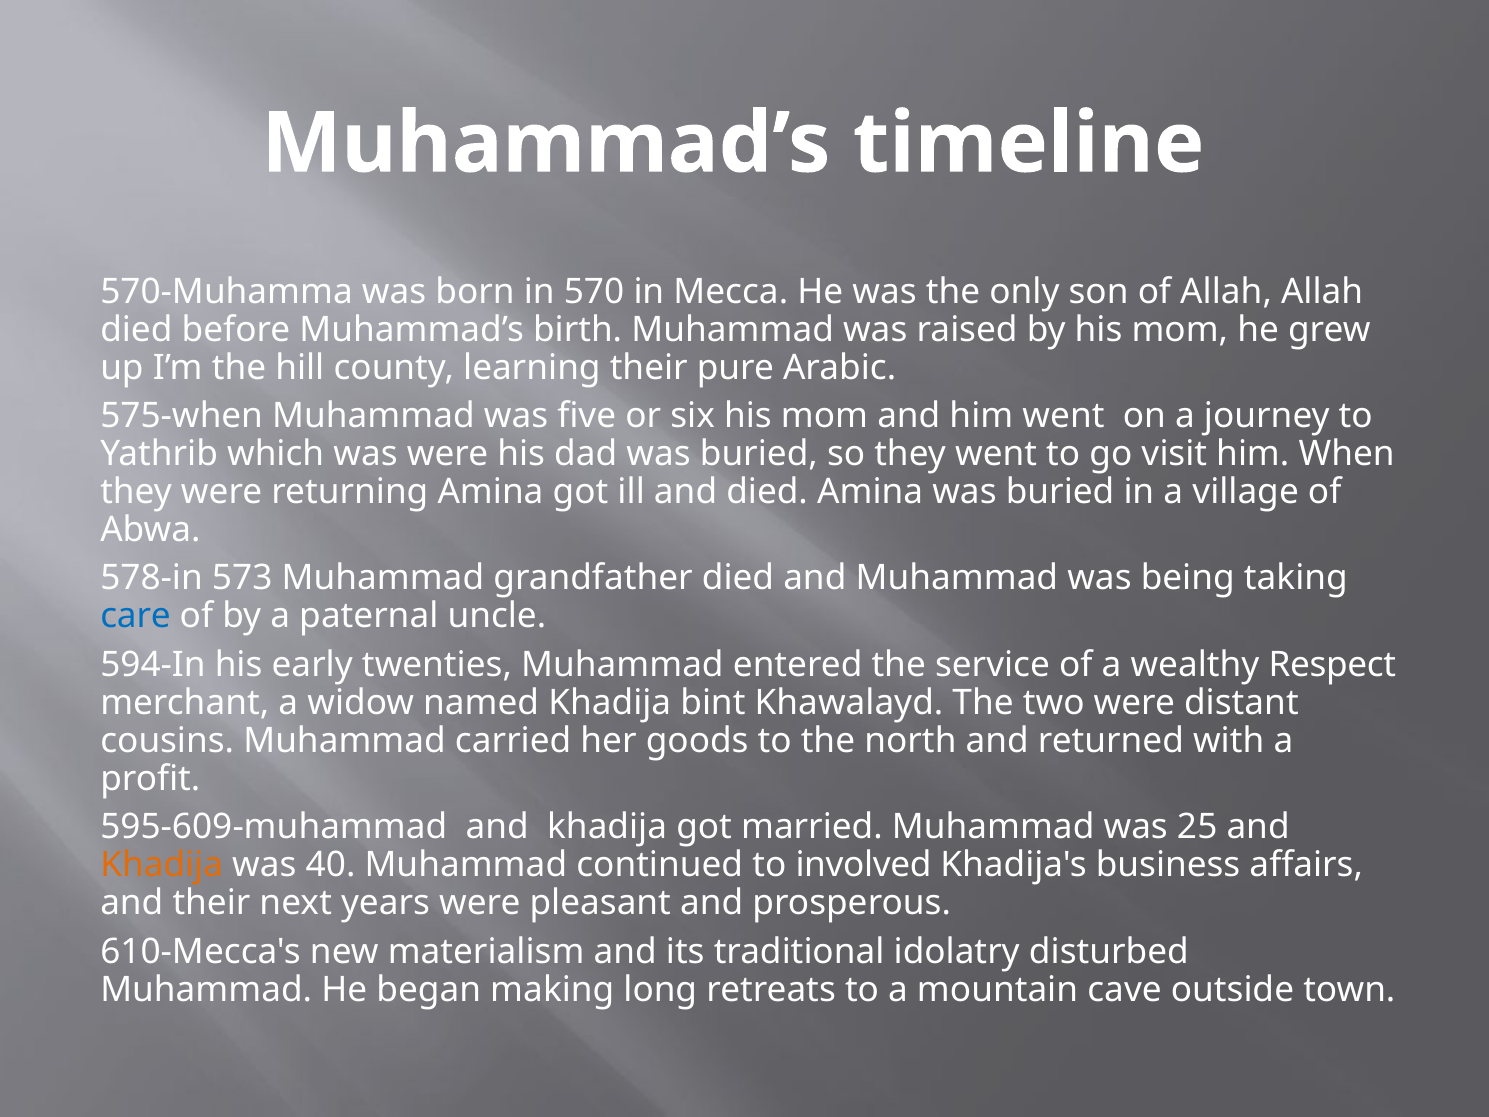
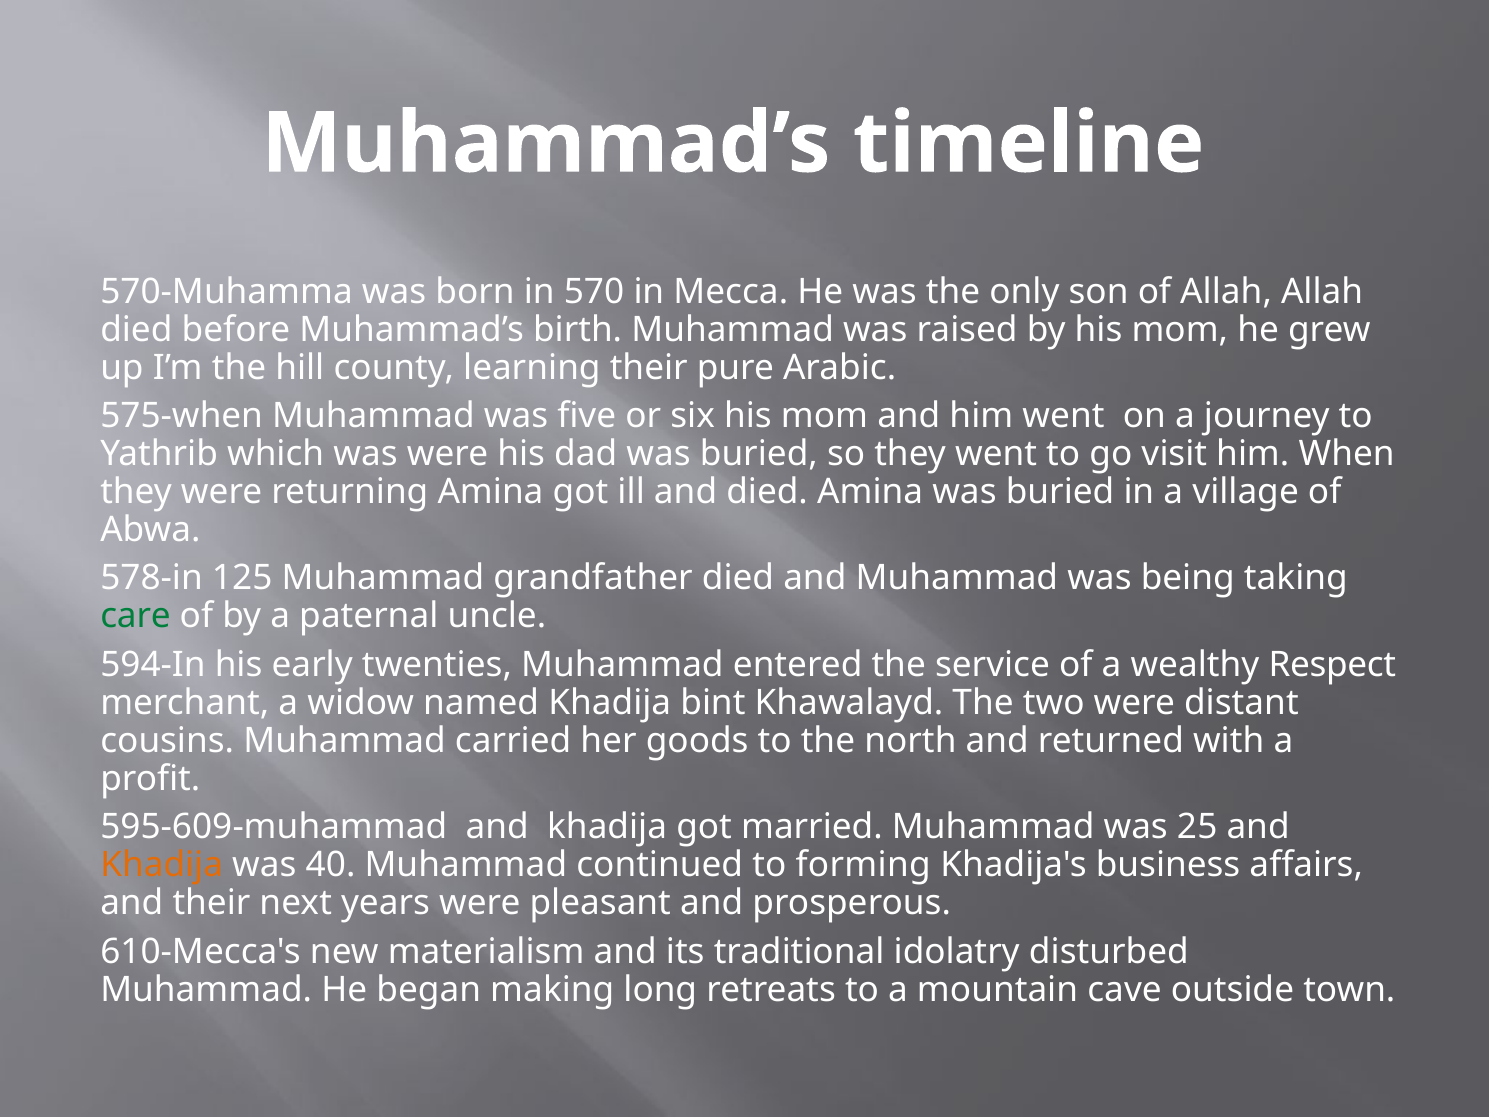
573: 573 -> 125 (242, 578)
care colour: blue -> green (136, 616)
involved: involved -> forming (863, 865)
